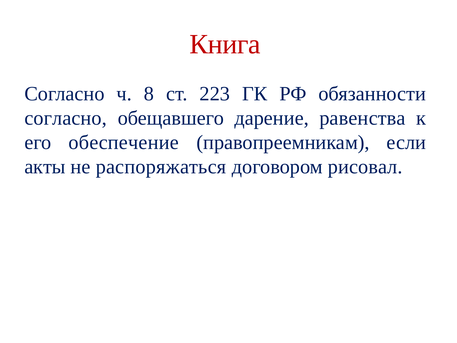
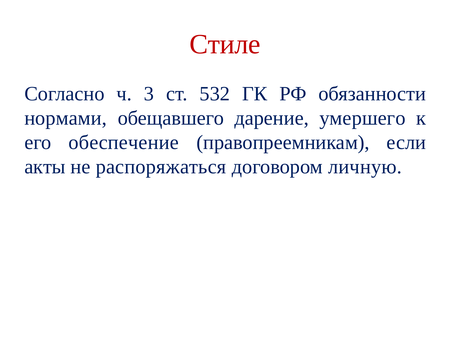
Книга: Книга -> Стиле (225, 44)
8: 8 -> 3 (149, 94)
223: 223 -> 532 (215, 94)
согласно: согласно -> нормами (66, 118)
равенства: равенства -> умершего (362, 118)
рисовал: рисовал -> личную (365, 167)
